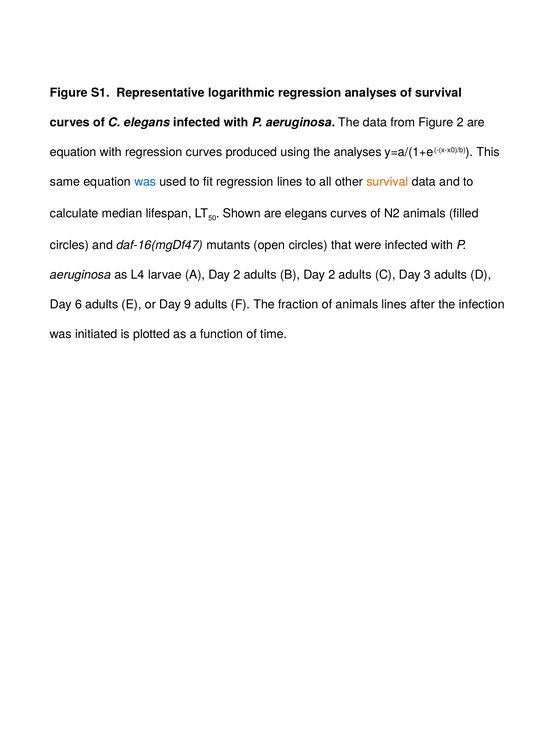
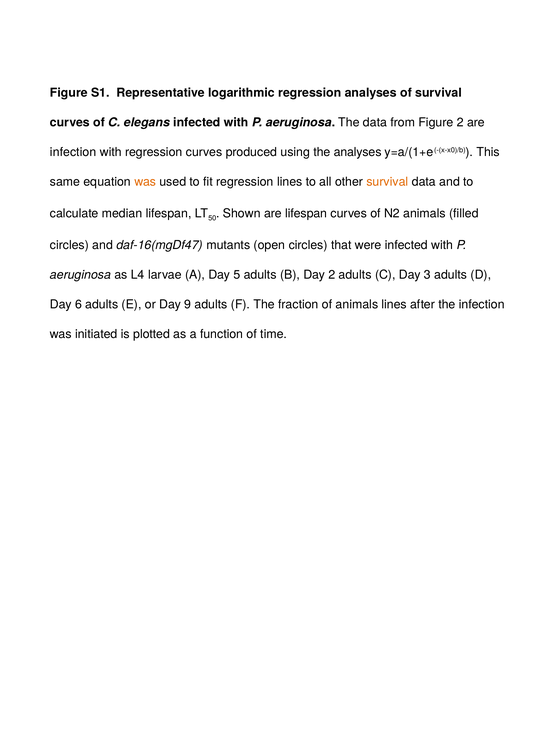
equation: equation -> infection (73, 152)
was colour: blue -> orange (145, 182)
are elegans: elegans -> lifespan (306, 213)
A Day 2: 2 -> 5 (237, 275)
